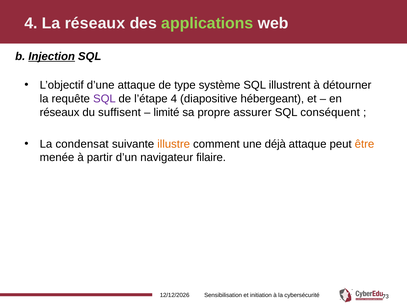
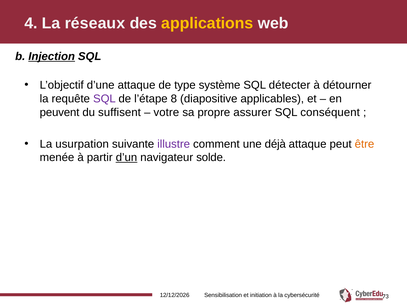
applications colour: light green -> yellow (207, 23)
illustrent: illustrent -> détecter (290, 85)
l’étape 4: 4 -> 8 (174, 99)
hébergeant: hébergeant -> applicables (272, 99)
réseaux: réseaux -> peuvent (60, 112)
limité: limité -> votre (166, 112)
condensat: condensat -> usurpation (82, 144)
illustre colour: orange -> purple (174, 144)
d’un underline: none -> present (126, 158)
filaire: filaire -> solde (211, 158)
